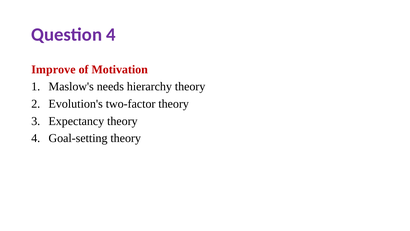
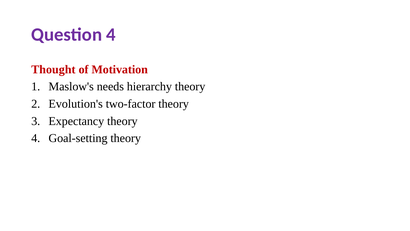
Improve: Improve -> Thought (53, 69)
